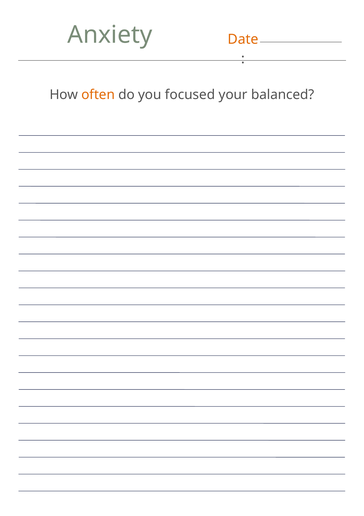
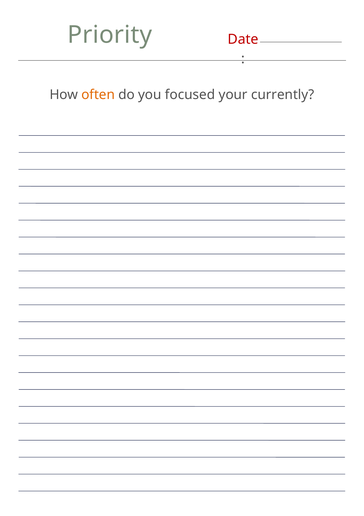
Anxiety: Anxiety -> Priority (110, 35)
Date colour: orange -> red (243, 39)
balanced: balanced -> currently (283, 94)
